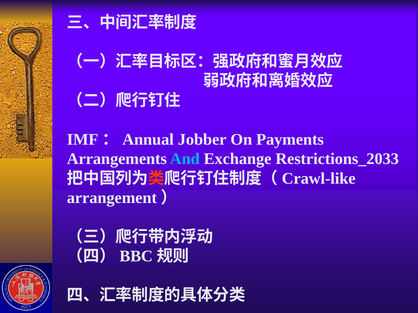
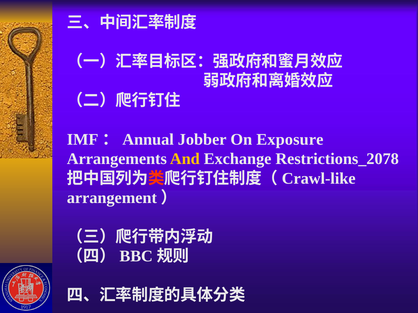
Payments: Payments -> Exposure (290, 140)
And colour: light blue -> yellow (185, 159)
Restrictions_2033: Restrictions_2033 -> Restrictions_2078 (337, 159)
